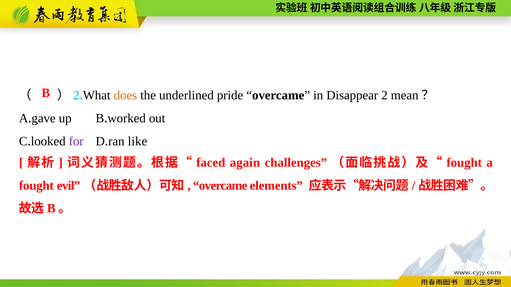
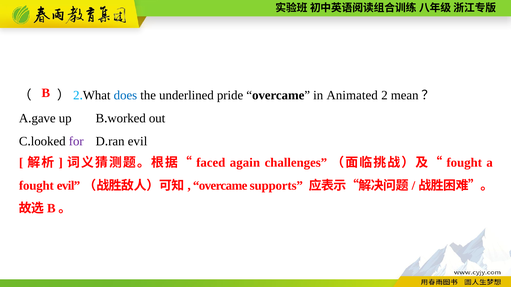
does colour: orange -> blue (125, 96)
Disappear: Disappear -> Animated (352, 96)
like: like -> evil (138, 142)
elements: elements -> supports (276, 186)
